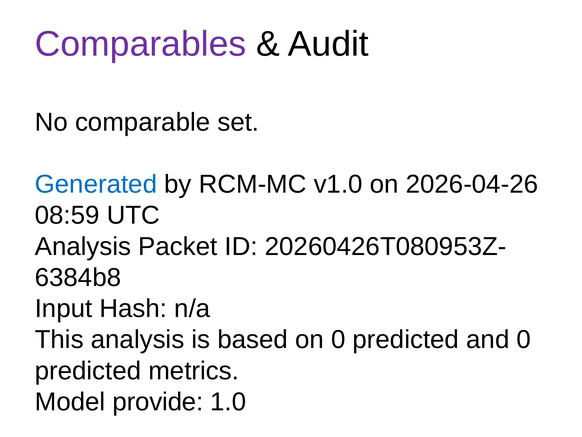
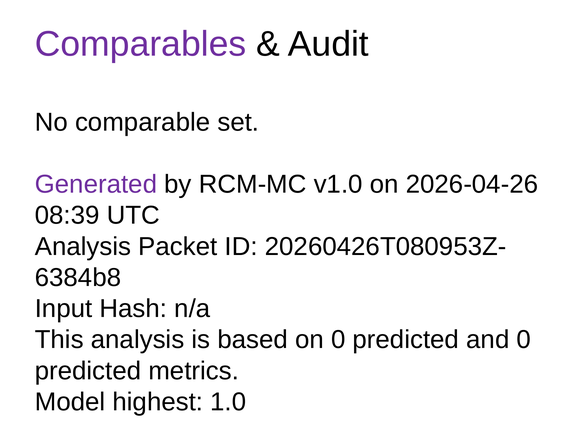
Generated colour: blue -> purple (96, 184)
08:59: 08:59 -> 08:39 (67, 215)
provide: provide -> highest (158, 401)
